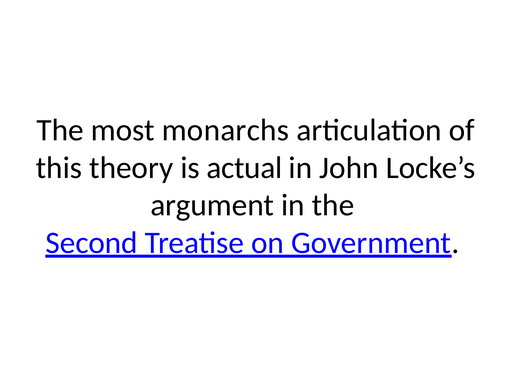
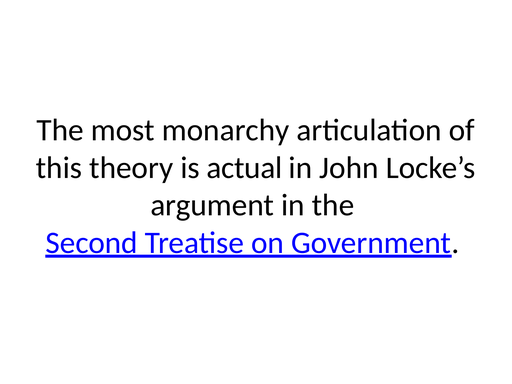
monarchs: monarchs -> monarchy (226, 130)
